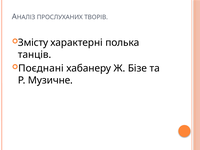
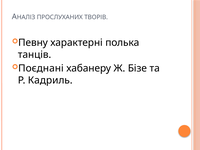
Змісту: Змісту -> Певну (33, 43)
Музичне: Музичне -> Кадриль (50, 80)
